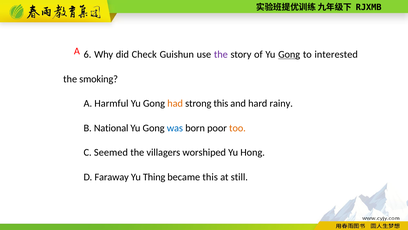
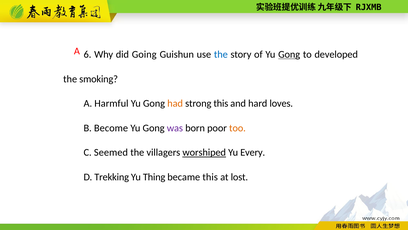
Check: Check -> Going (144, 54)
the colour: purple -> blue (221, 54)
interested: interested -> developed (336, 54)
rainy: rainy -> loves (281, 103)
National: National -> Become (111, 128)
was colour: blue -> purple (175, 128)
worshiped underline: none -> present (204, 152)
Hong: Hong -> Every (253, 152)
Faraway: Faraway -> Trekking (112, 177)
still: still -> lost (239, 177)
